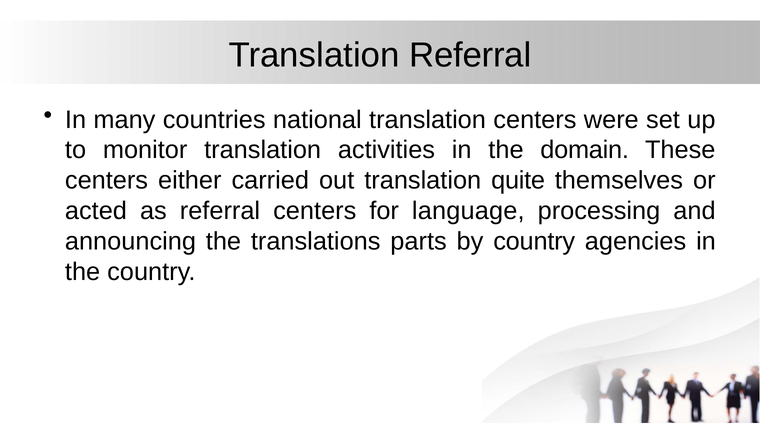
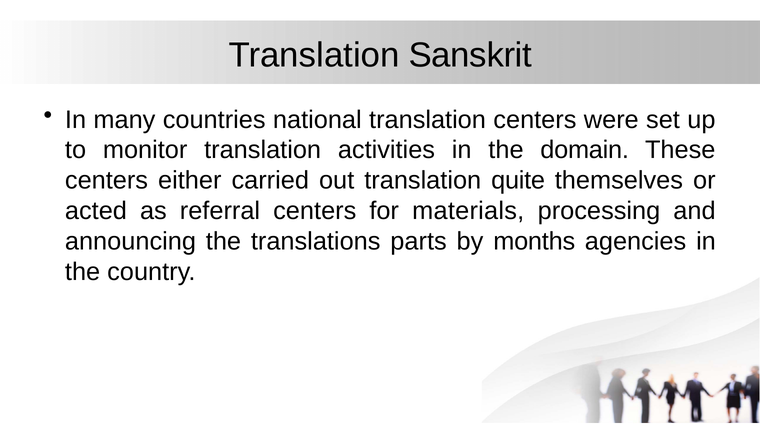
Translation Referral: Referral -> Sanskrit (470, 55)
language: language -> materials (468, 211)
by country: country -> months (534, 241)
